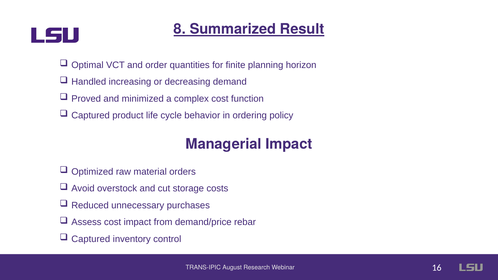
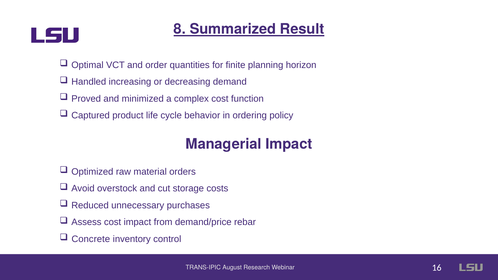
Captured: Captured -> Concrete (91, 239)
